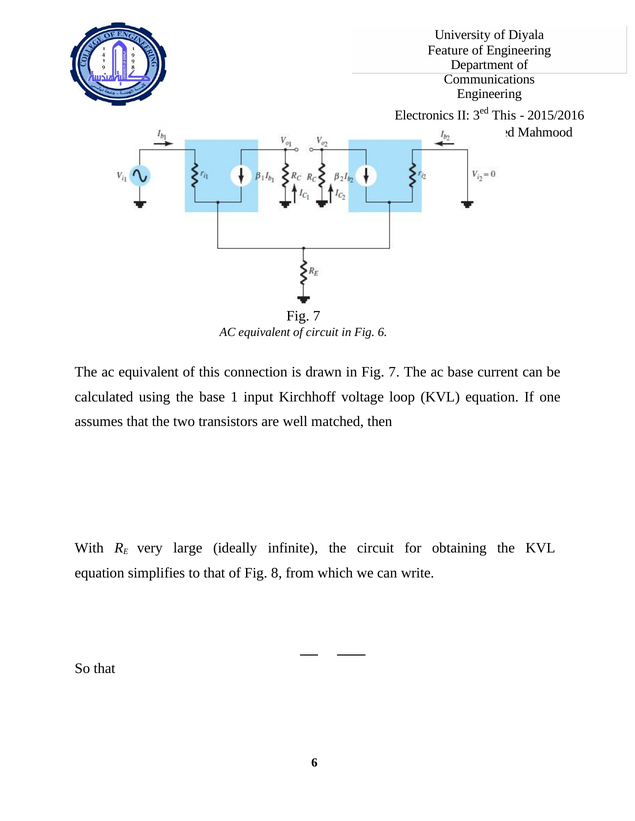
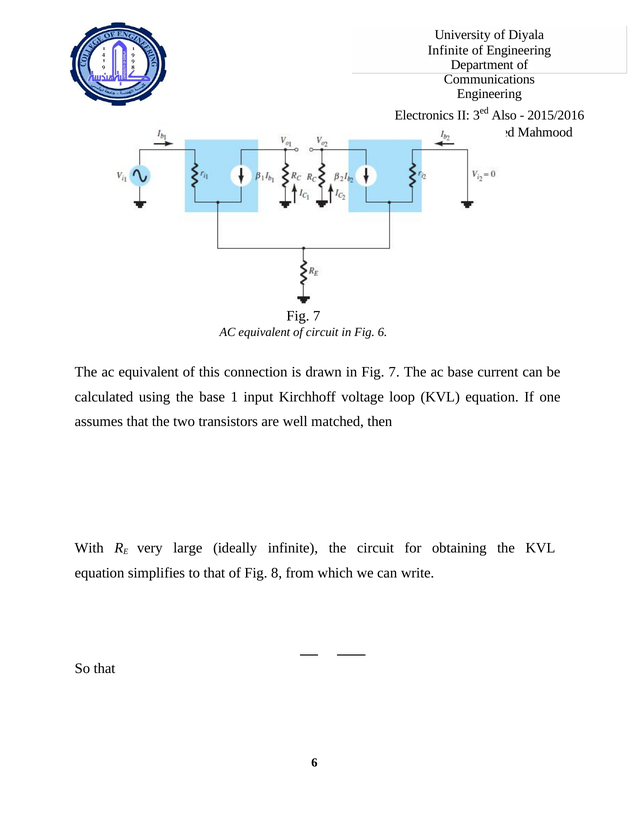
Feature: Feature -> Infinite (448, 50)
This: This -> Also (504, 116)
